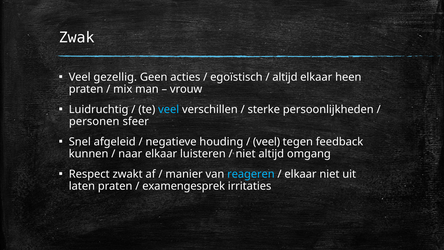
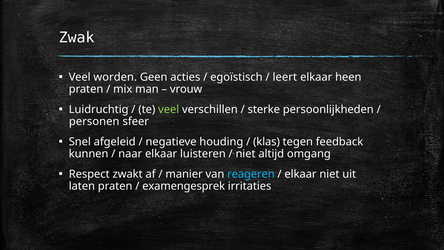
gezellig: gezellig -> worden (115, 77)
altijd: altijd -> leert (285, 77)
veel colour: light blue -> light green (169, 109)
veel: veel -> klas (266, 142)
